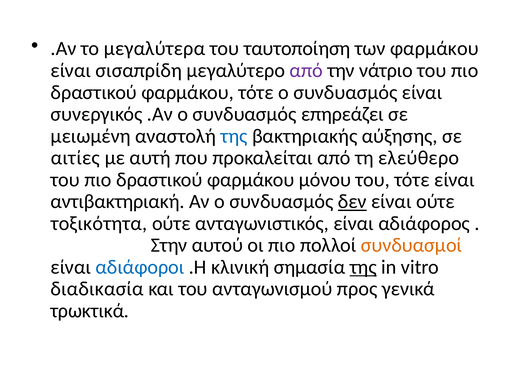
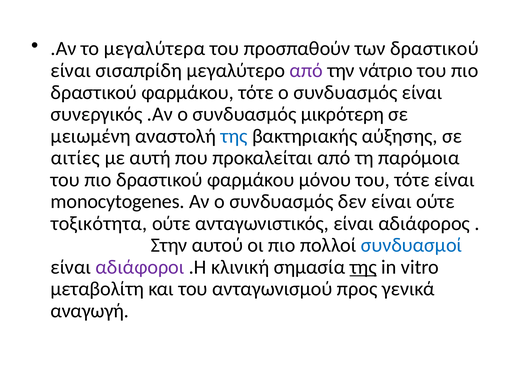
ταυτοποίηση: ταυτοποίηση -> προσπαθούν (297, 49)
των φαρμάκου: φαρμάκου -> δραστικού (434, 49)
επηρεάζει: επηρεάζει -> μικρότερη (342, 114)
ελεύθερο: ελεύθερο -> παρόμοια (419, 158)
αντιβακτηριακή: αντιβακτηριακή -> monocytogenes (118, 201)
δεν underline: present -> none (352, 201)
συνδυασμοί colour: orange -> blue (412, 245)
αδιάφοροι colour: blue -> purple (140, 267)
διαδικασία: διαδικασία -> μεταβολίτη (97, 288)
τρωκτικά: τρωκτικά -> αναγωγή (90, 310)
